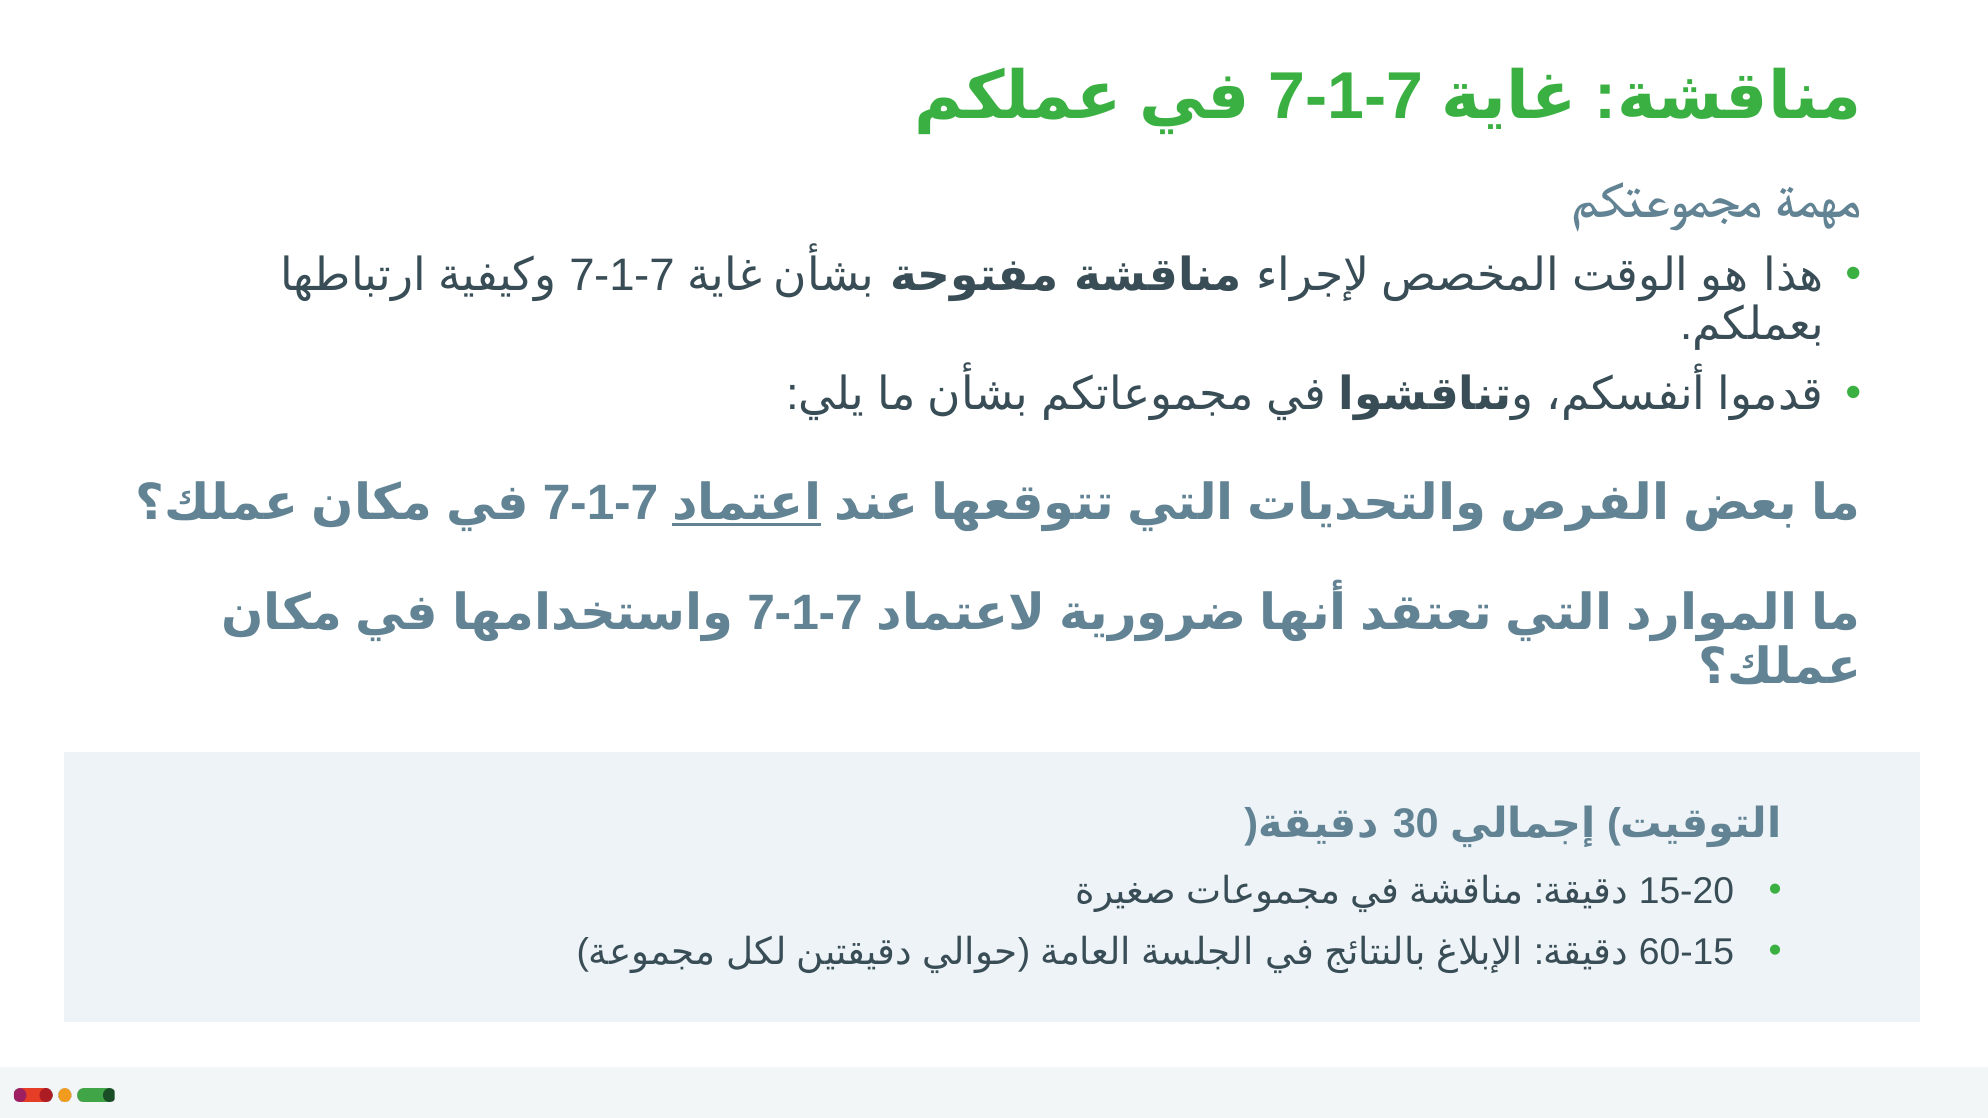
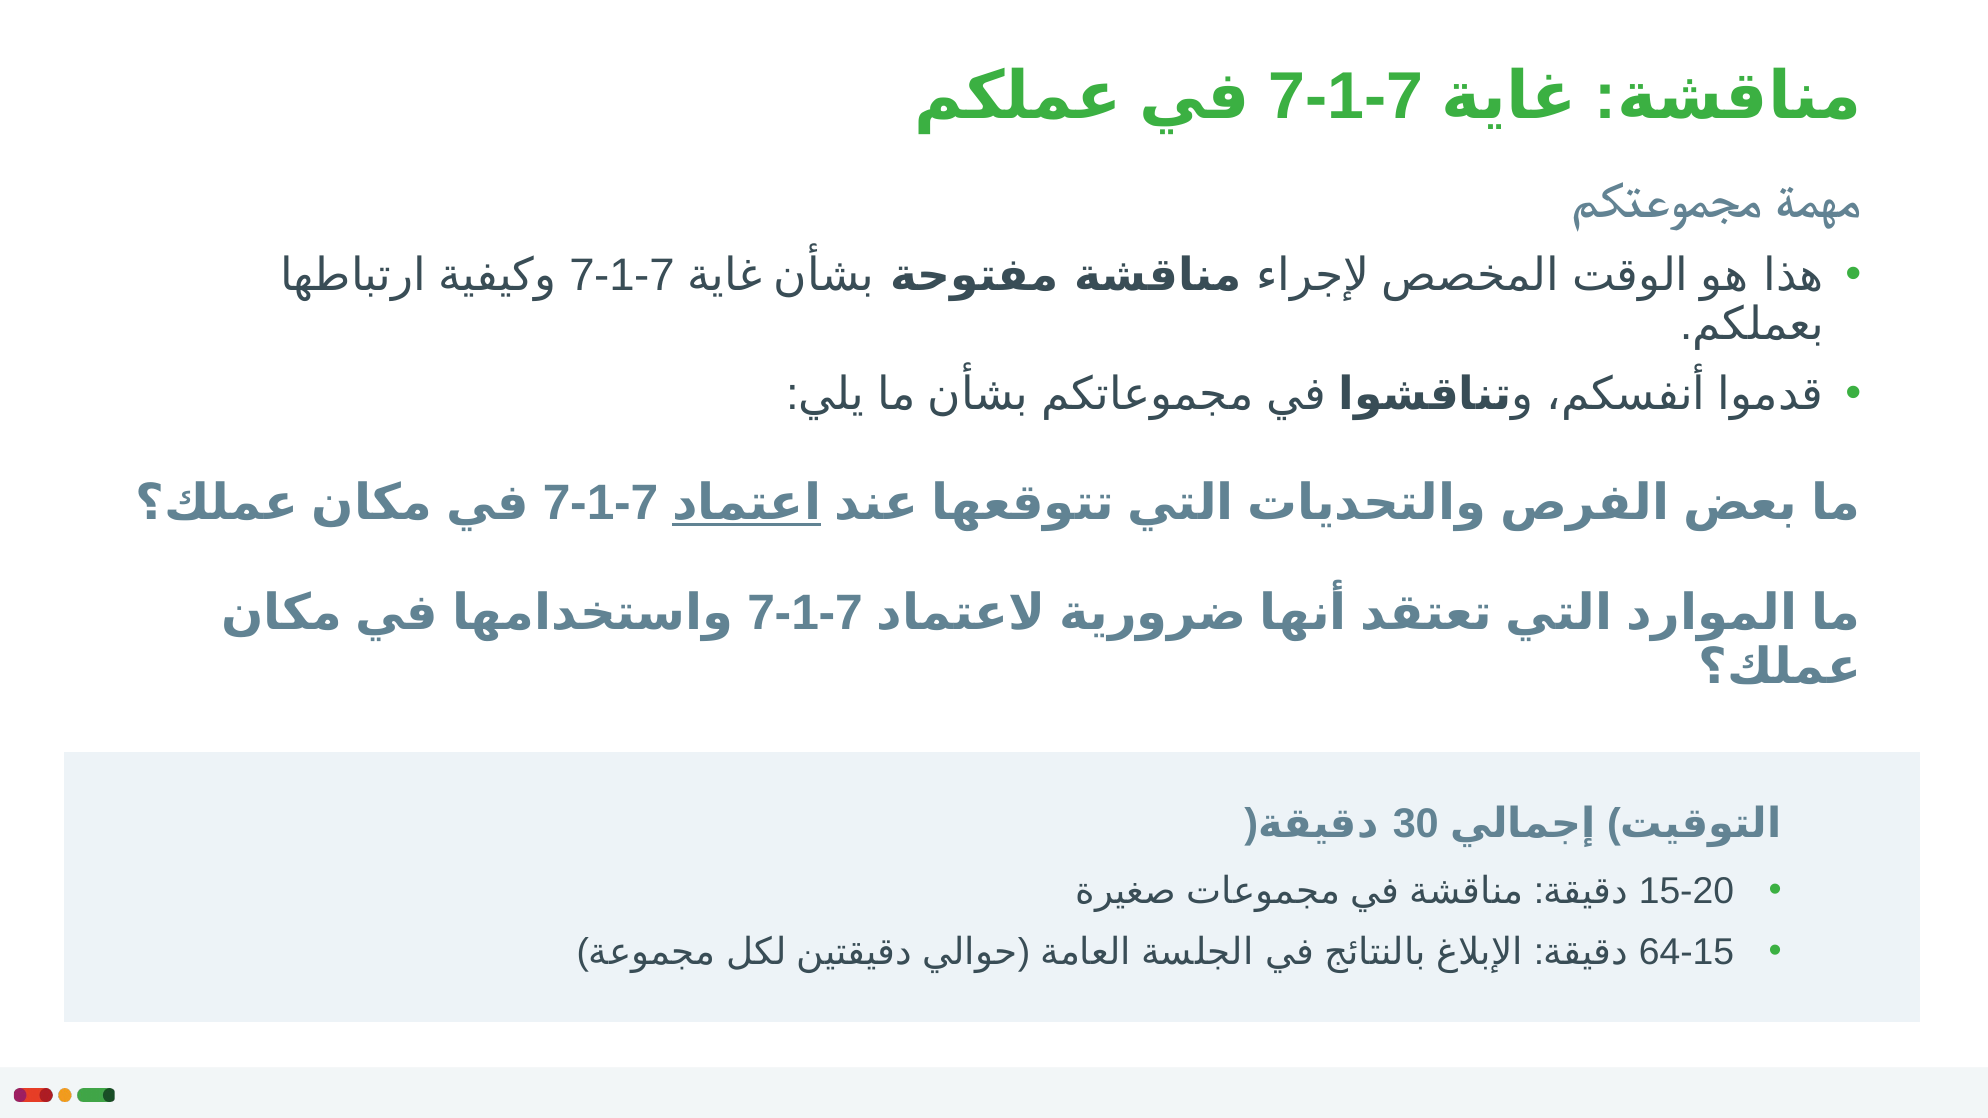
60-15: 60-15 -> 64-15 (1687, 952)
